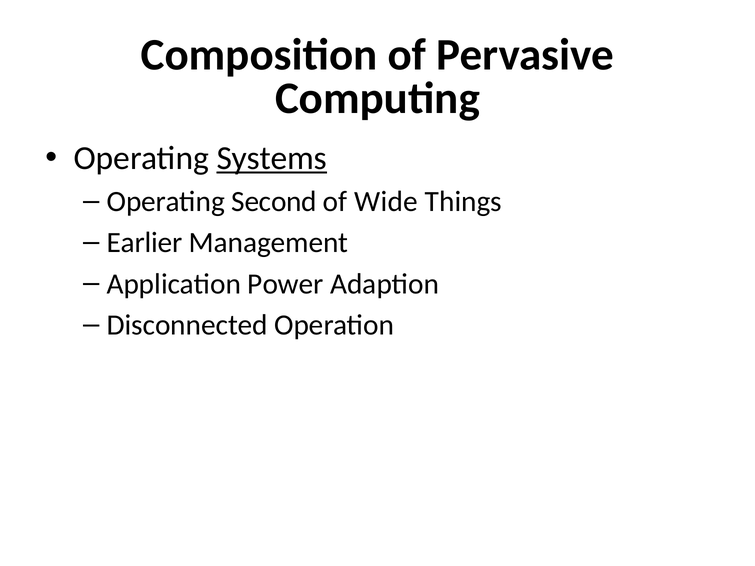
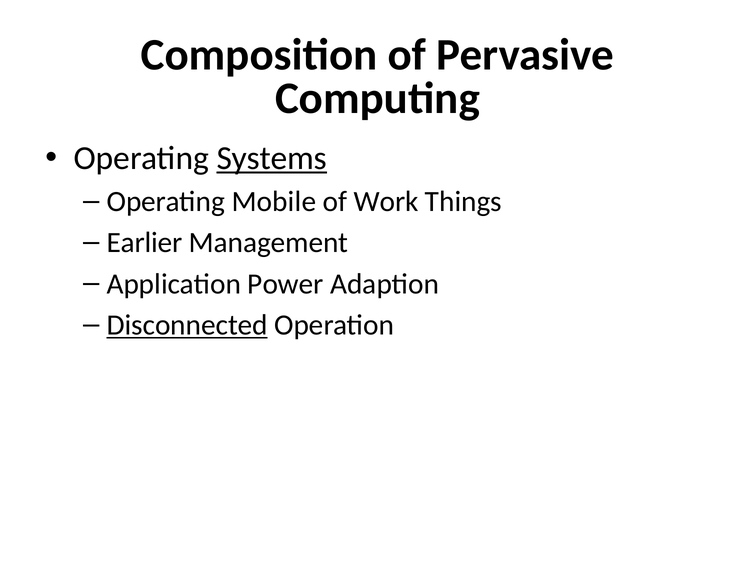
Second: Second -> Mobile (274, 202)
Wide: Wide -> Work (386, 202)
Disconnected underline: none -> present (187, 325)
